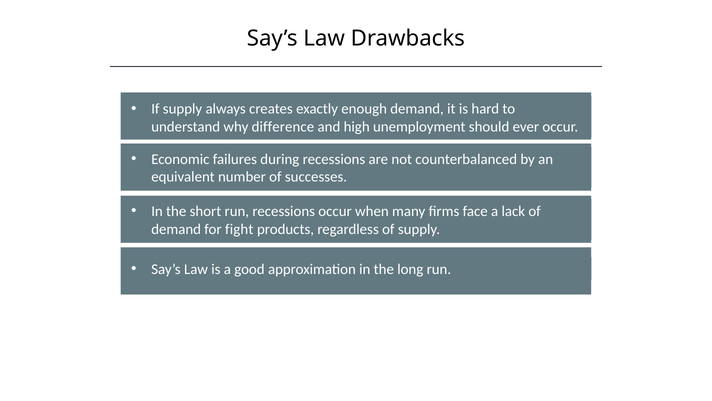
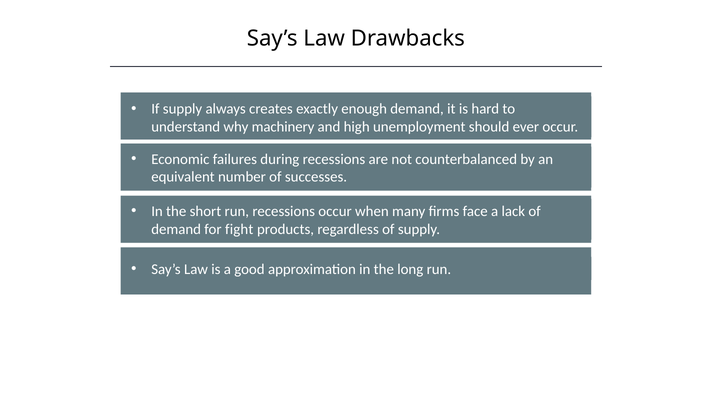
difference: difference -> machinery (283, 127)
